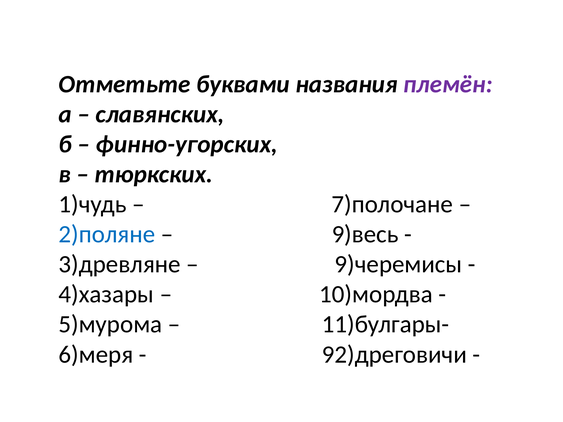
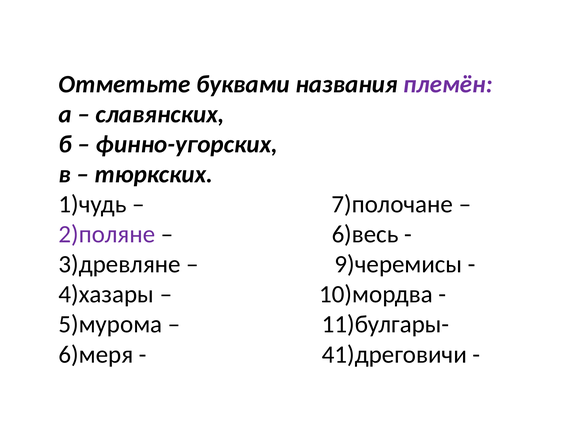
2)поляне colour: blue -> purple (107, 234)
9)весь: 9)весь -> 6)весь (365, 234)
92)дреговичи: 92)дреговичи -> 41)дреговичи (394, 355)
